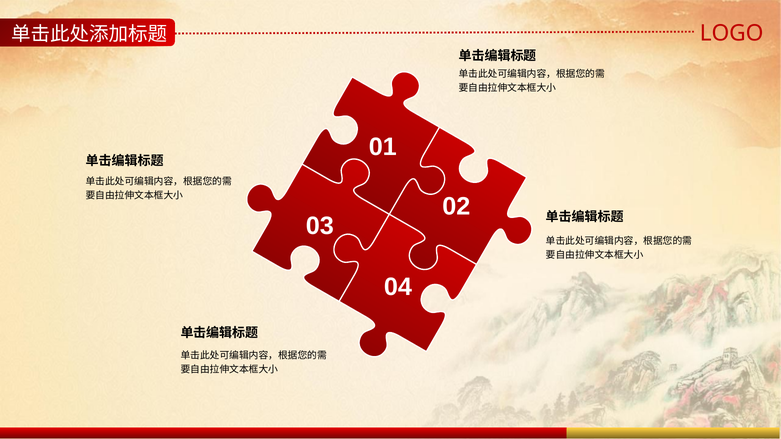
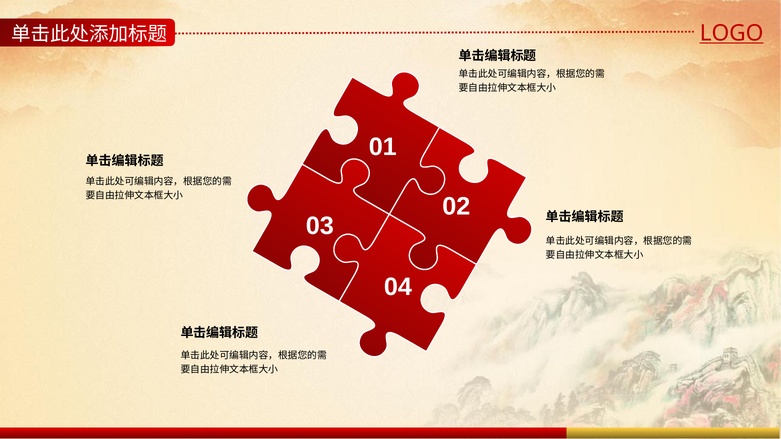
LOGO underline: none -> present (732, 33)
